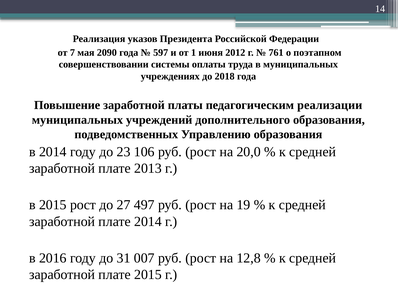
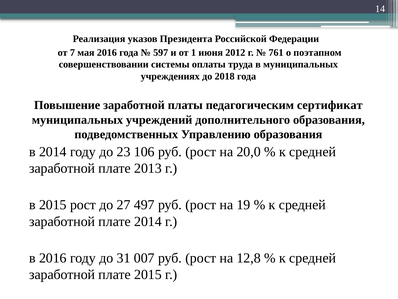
мая 2090: 2090 -> 2016 (107, 52)
реализации: реализации -> сертификат (330, 105)
